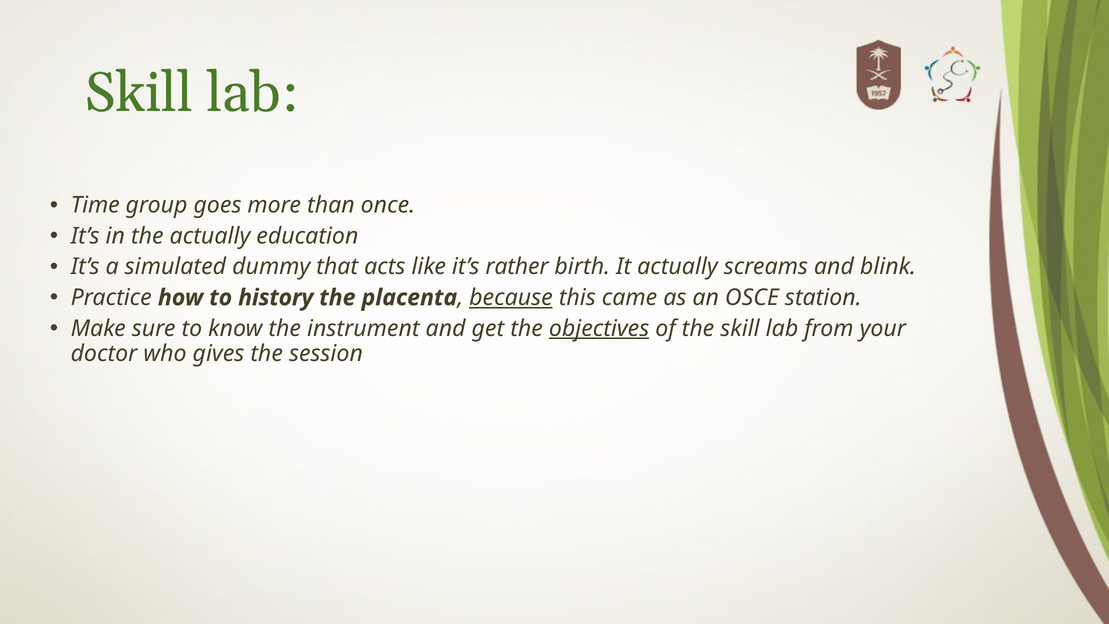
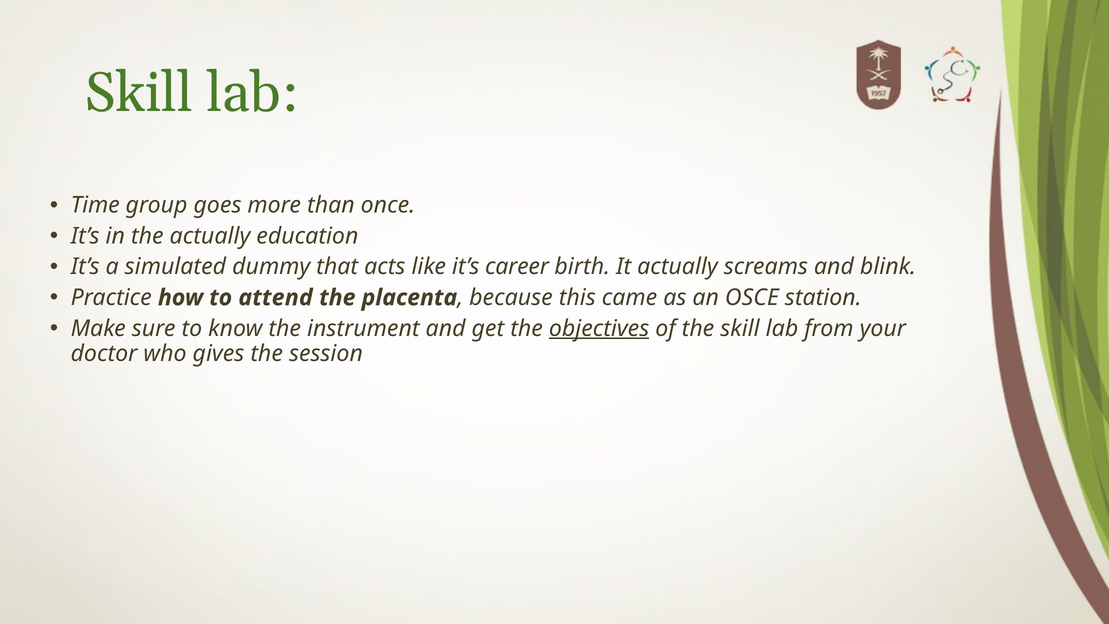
rather: rather -> career (517, 267)
history: history -> attend (276, 298)
because underline: present -> none (511, 298)
